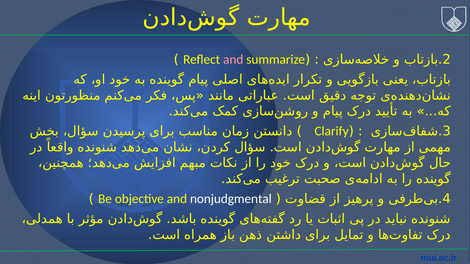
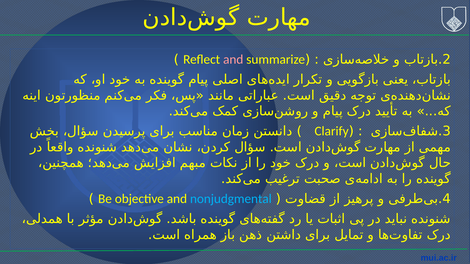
nonjudgmental colour: white -> light blue (231, 199)
